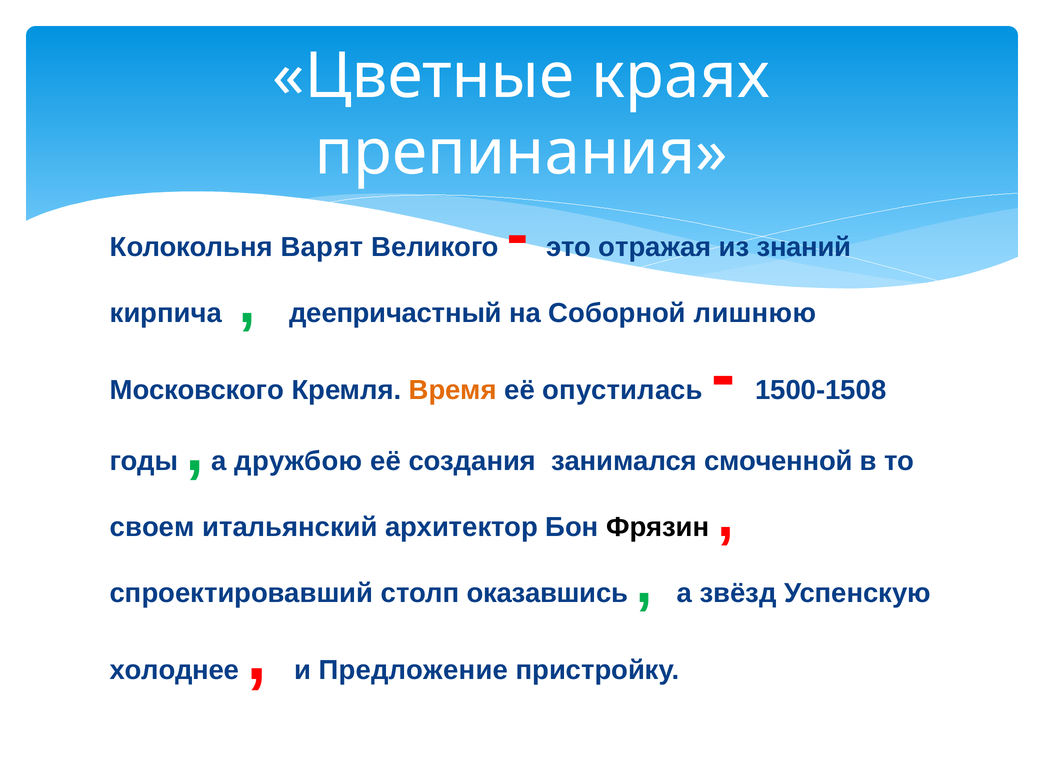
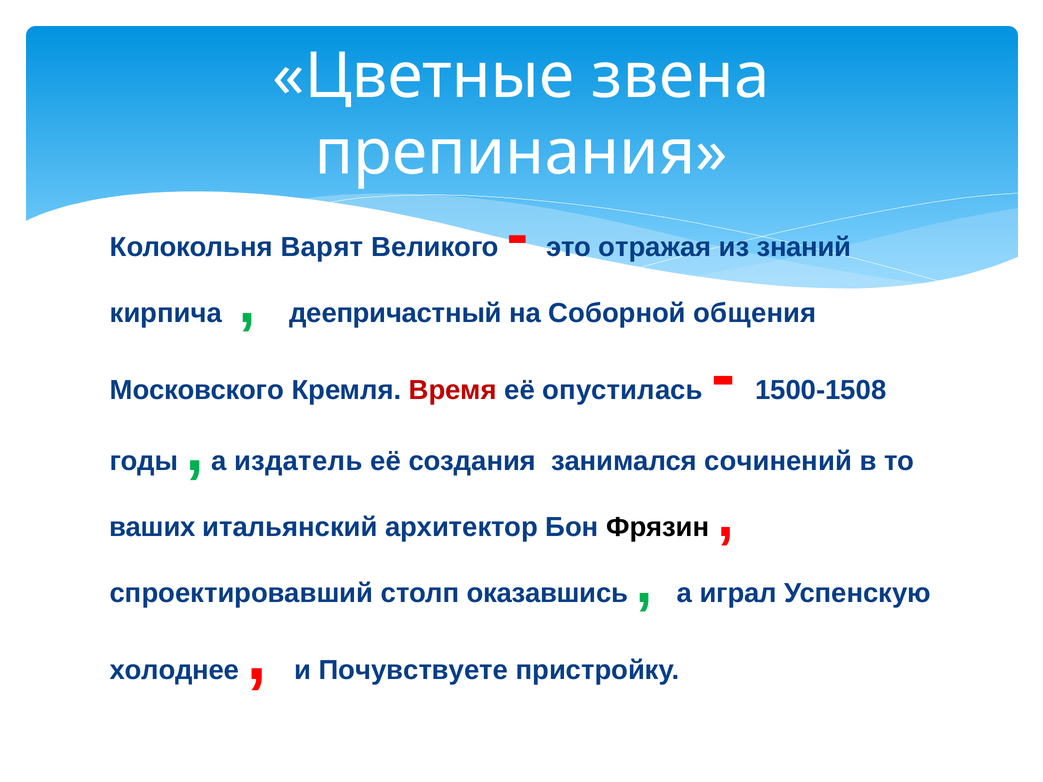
краях: краях -> звена (680, 76)
лишнюю: лишнюю -> общения (755, 313)
Время colour: orange -> red (453, 390)
дружбою: дружбою -> издатель (298, 461)
смоченной: смоченной -> сочинений (778, 461)
своем: своем -> ваших (152, 528)
звёзд: звёзд -> играл (738, 593)
Предложение: Предложение -> Почувствуете (413, 671)
